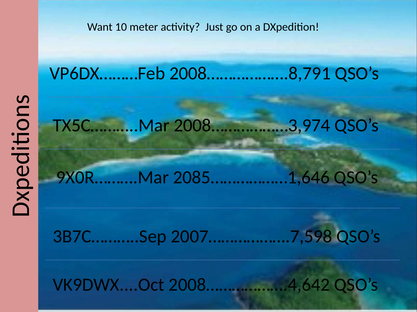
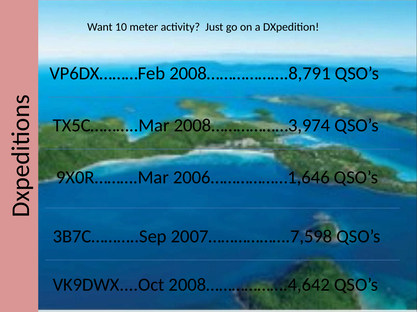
2085………………1,646: 2085………………1,646 -> 2006………………1,646 (251, 178)
